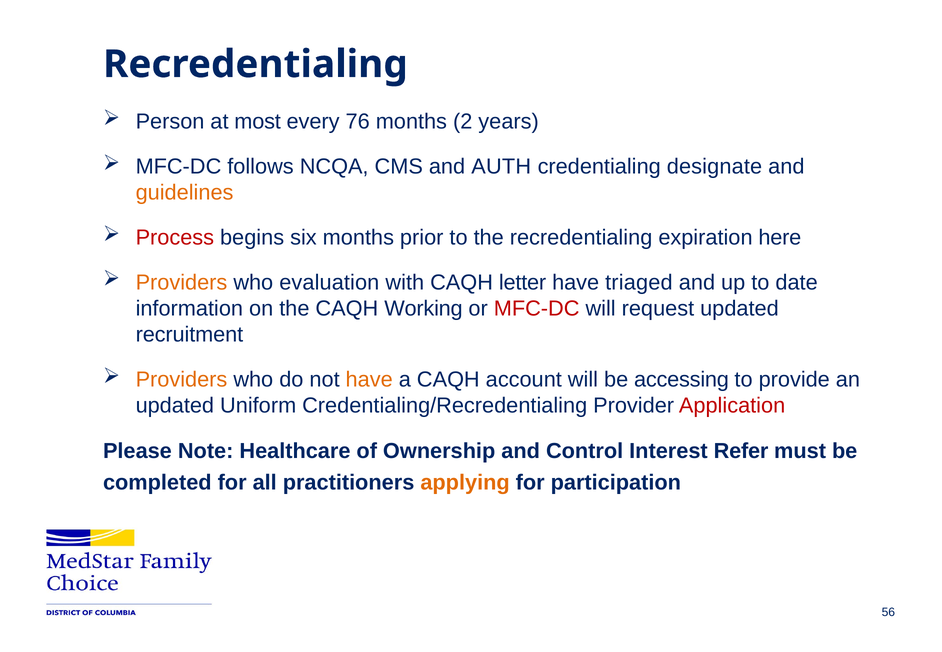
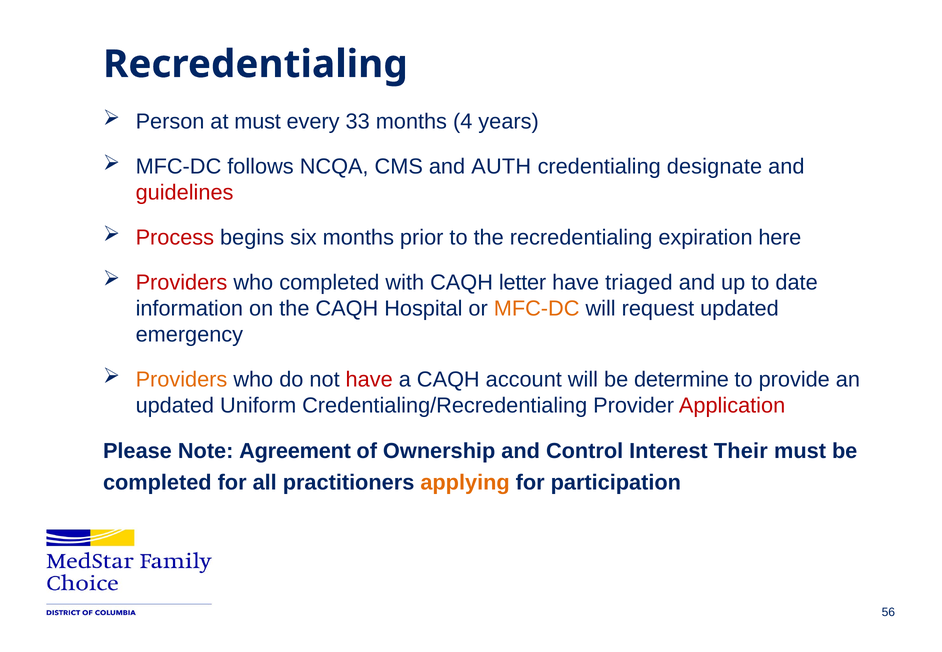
at most: most -> must (258, 122)
76: 76 -> 33 (358, 122)
2: 2 -> 4 (463, 122)
guidelines colour: orange -> red (185, 193)
Providers colour: orange -> red (181, 282)
who evaluation: evaluation -> completed (329, 282)
Working: Working -> Hospital (423, 309)
MFC-DC colour: red -> orange (537, 309)
recruitment: recruitment -> emergency (189, 335)
have colour: orange -> red (369, 380)
accessing: accessing -> determine (681, 380)
Healthcare: Healthcare -> Agreement (295, 451)
Refer: Refer -> Their (741, 451)
